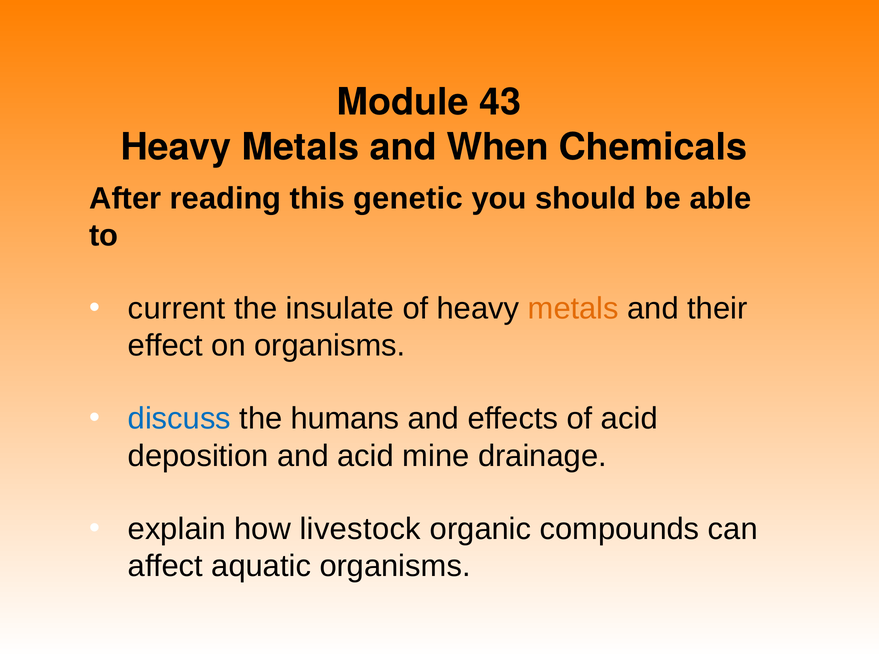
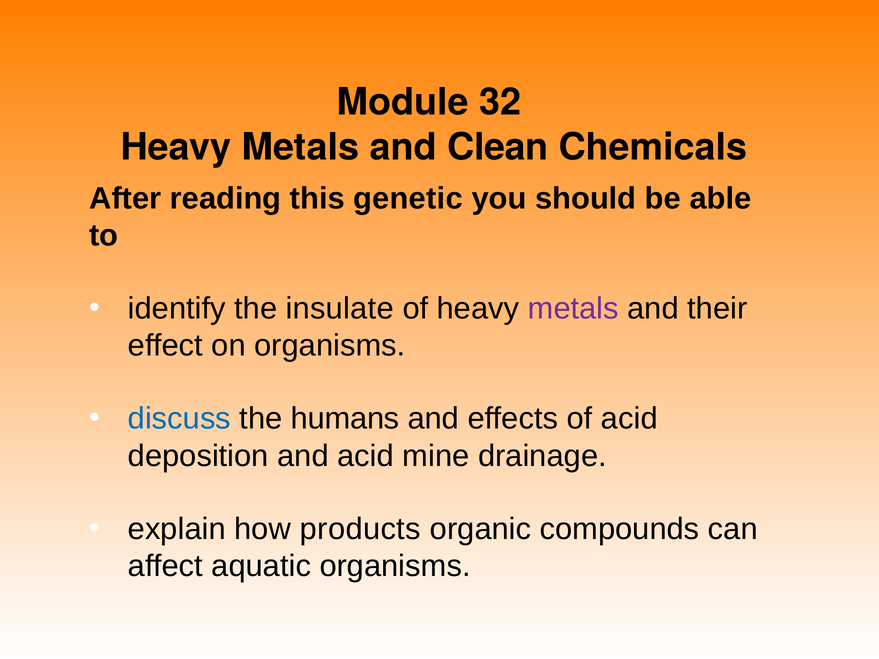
43: 43 -> 32 (500, 102)
When: When -> Clean (498, 147)
current: current -> identify (177, 309)
metals colour: orange -> purple (573, 309)
livestock: livestock -> products (360, 529)
